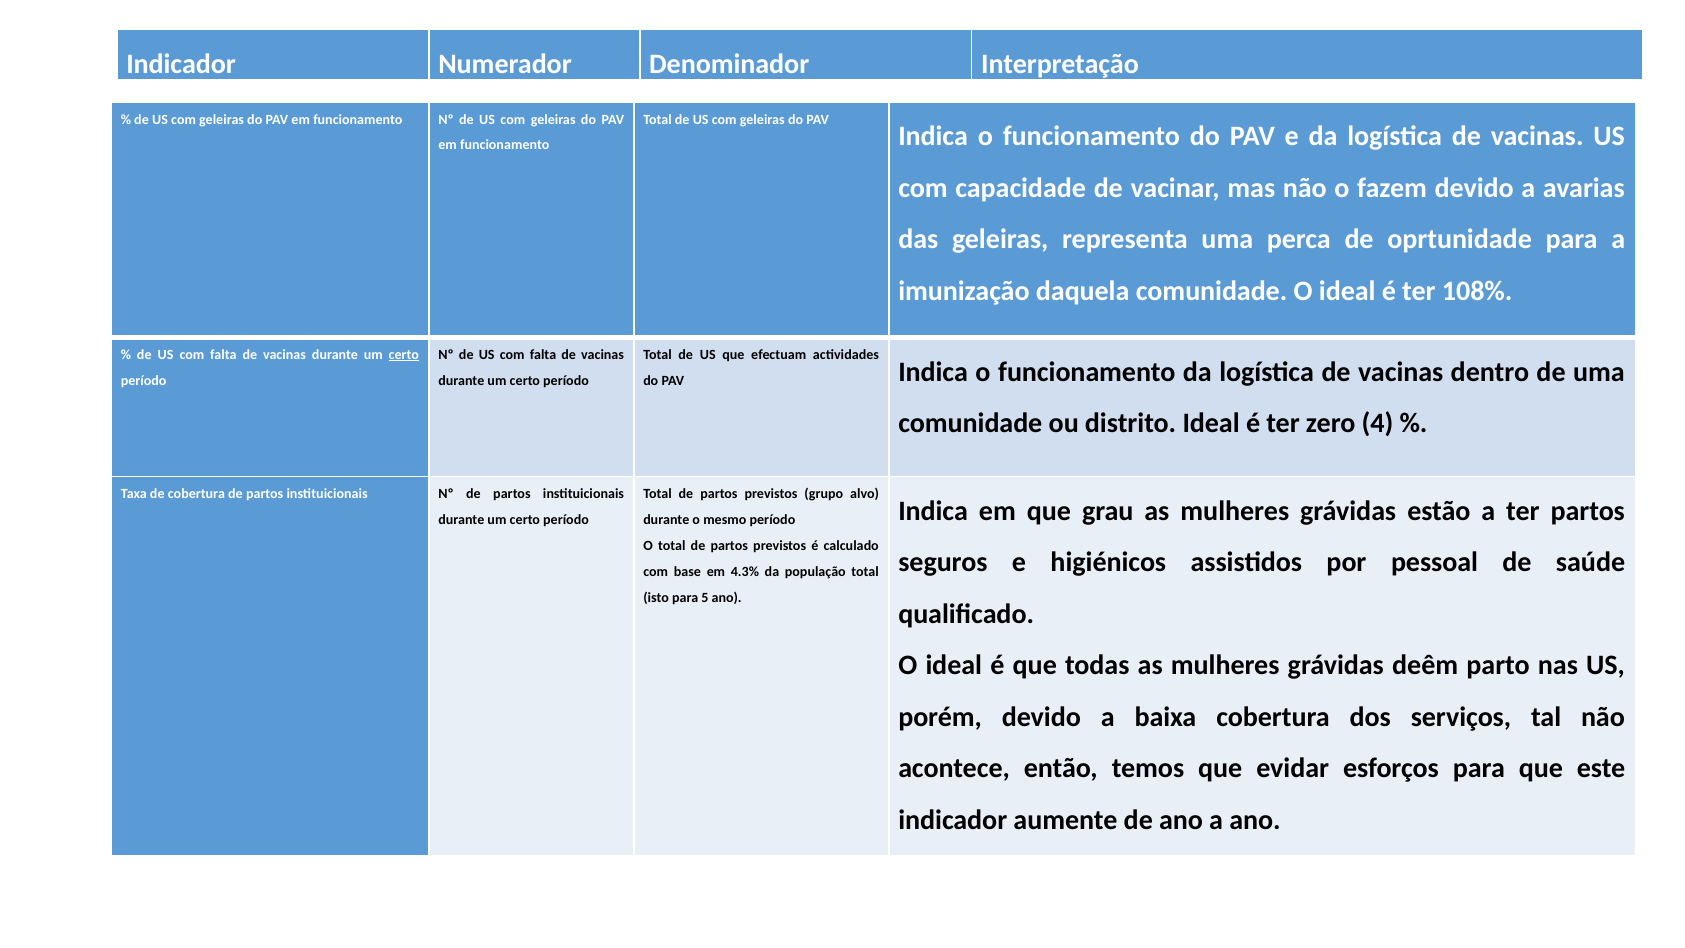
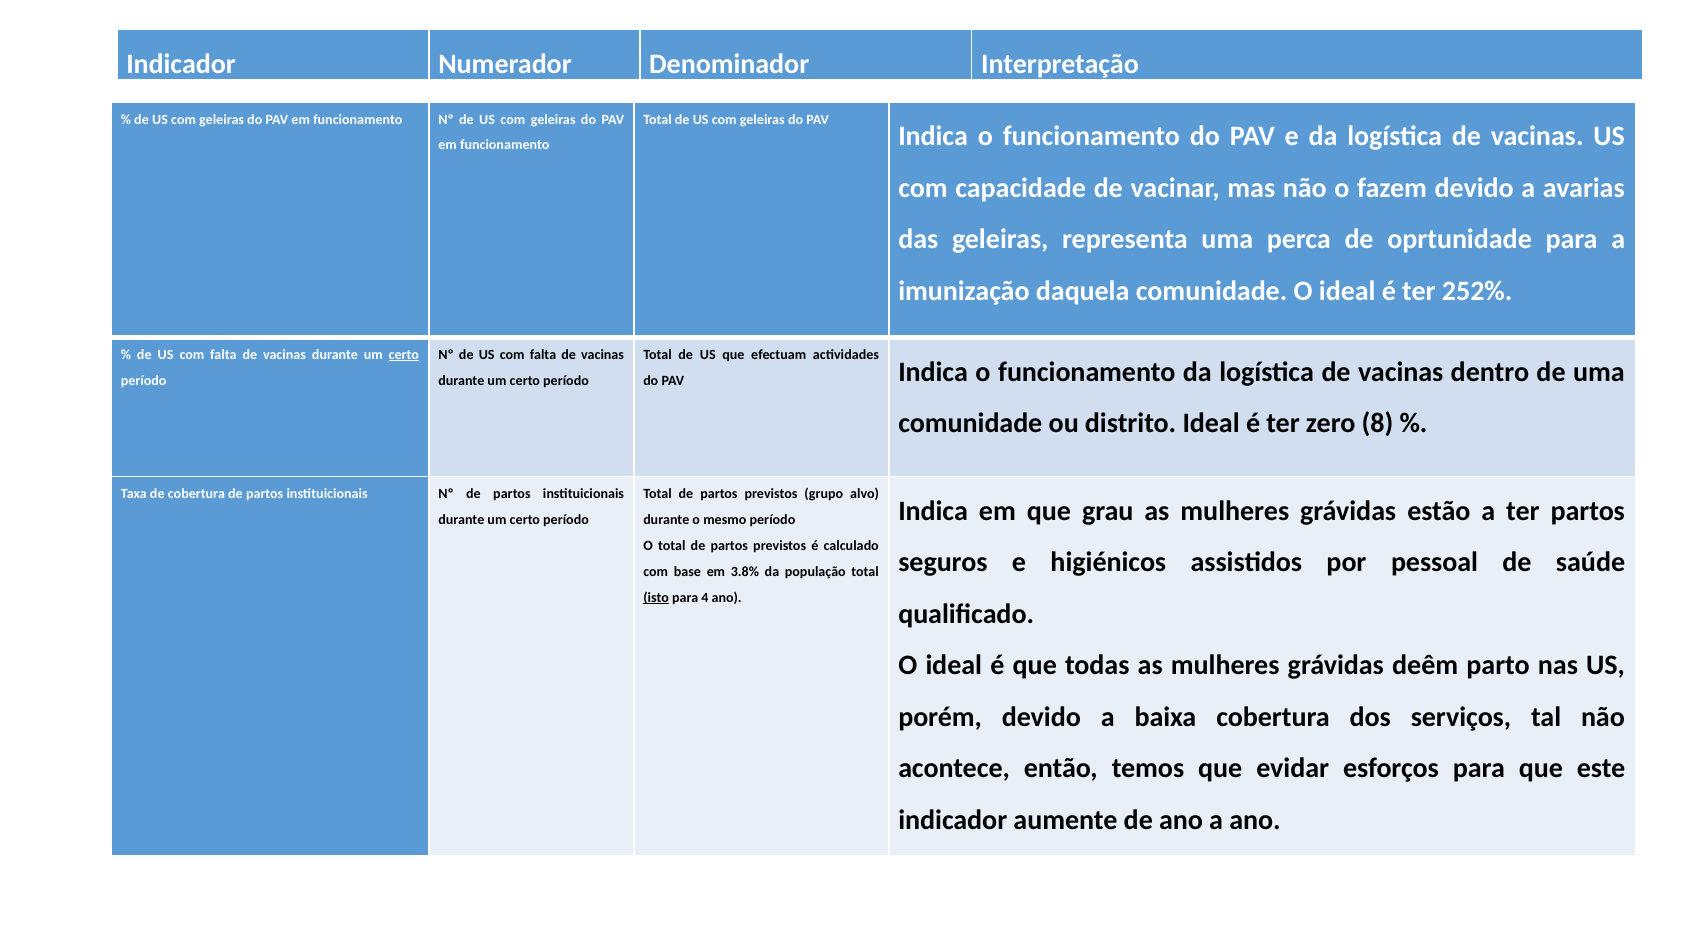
108%: 108% -> 252% (1477, 291)
4: 4 -> 8 (1378, 423)
4.3%: 4.3% -> 3.8% (745, 571)
isto underline: none -> present (656, 597)
5: 5 -> 4 (705, 597)
